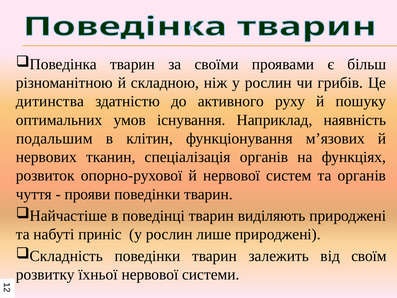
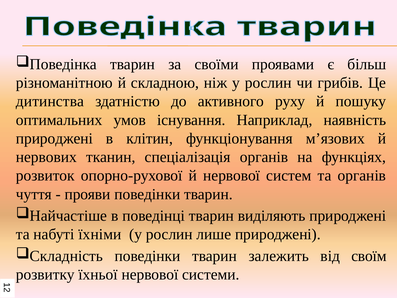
подальшим: подальшим -> природжені (54, 138)
приніс: приніс -> їхніми (100, 234)
